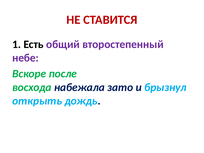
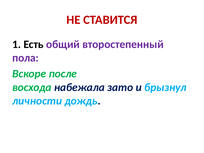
небе: небе -> пола (25, 58)
открыть: открыть -> личности (37, 101)
